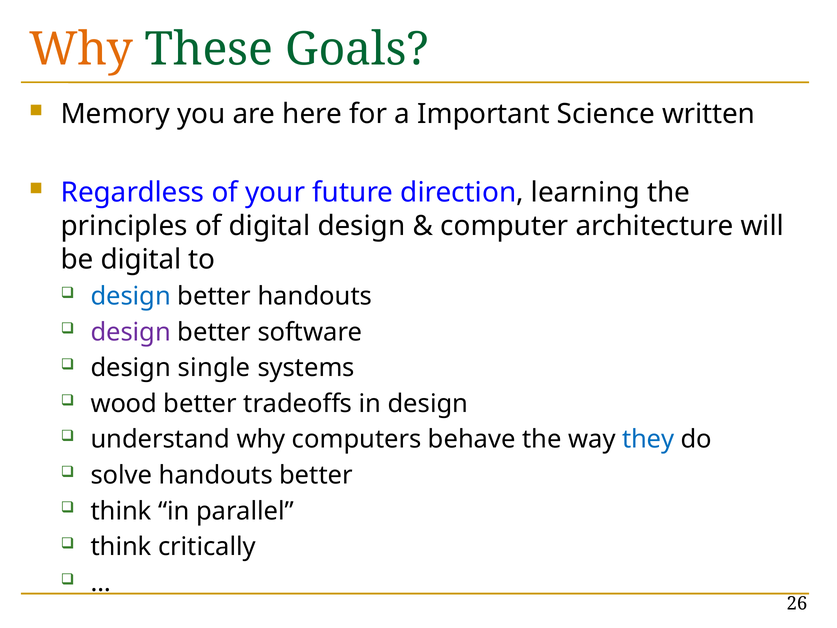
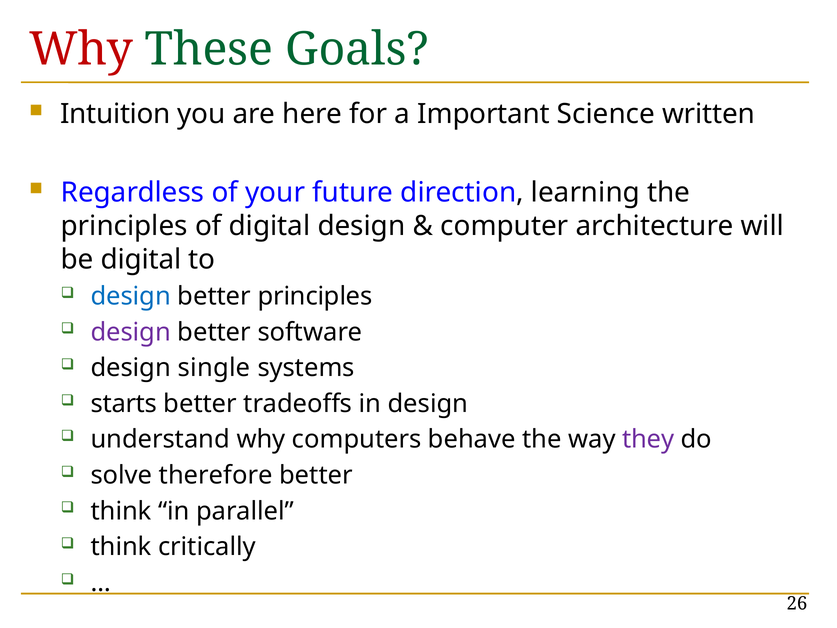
Why colour: orange -> red (81, 49)
Memory: Memory -> Intuition (115, 114)
better handouts: handouts -> principles (315, 296)
wood: wood -> starts (124, 404)
they colour: blue -> purple (648, 439)
solve handouts: handouts -> therefore (216, 475)
